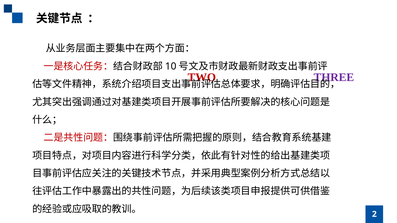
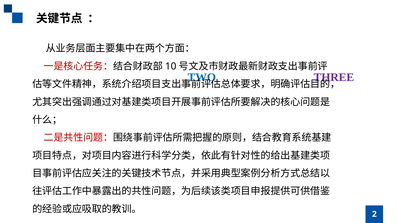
TWO colour: red -> blue (202, 78)
